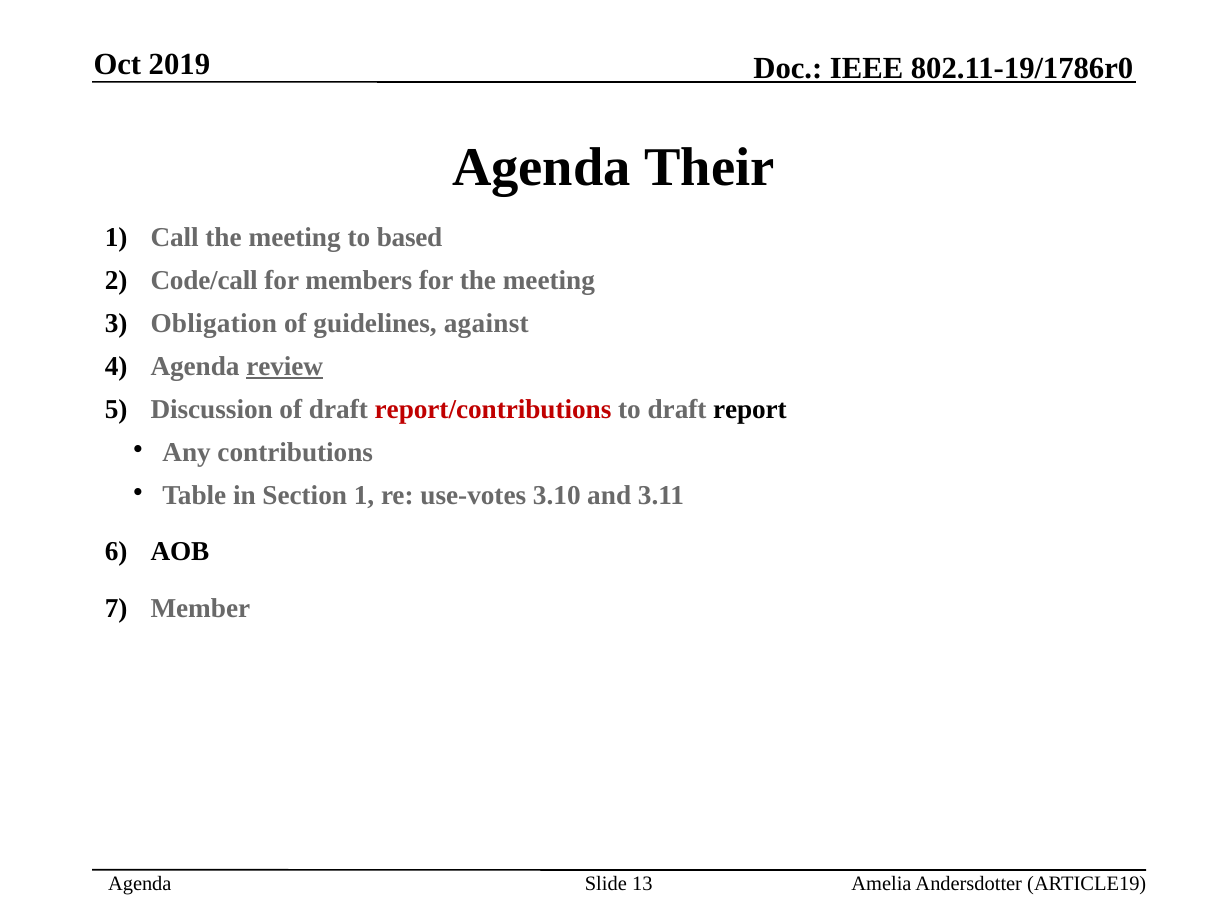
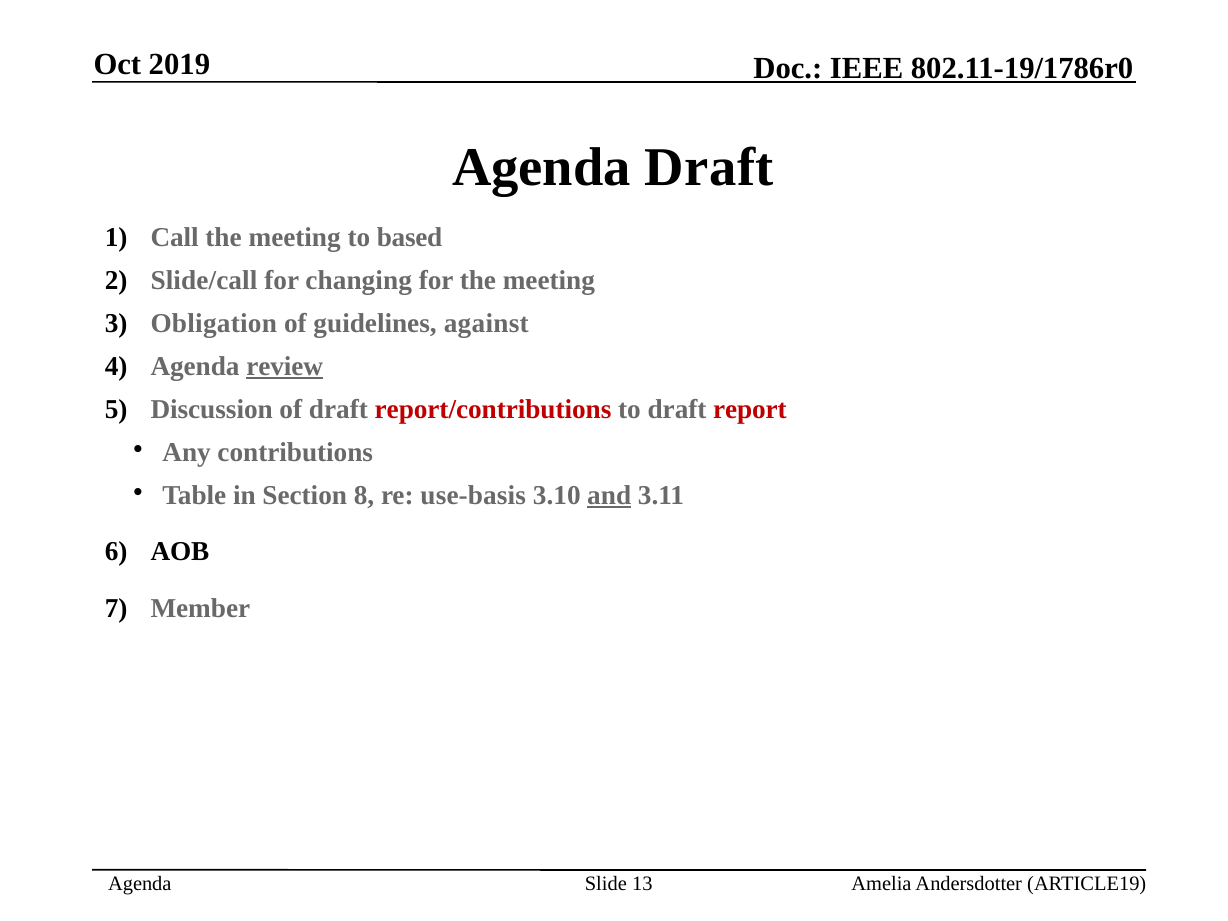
Agenda Their: Their -> Draft (709, 167)
Code/call: Code/call -> Slide/call (204, 280)
members: members -> changing (359, 280)
report colour: black -> red (750, 409)
Section 1: 1 -> 8 (364, 495)
use-votes: use-votes -> use-basis (473, 495)
and underline: none -> present (609, 495)
